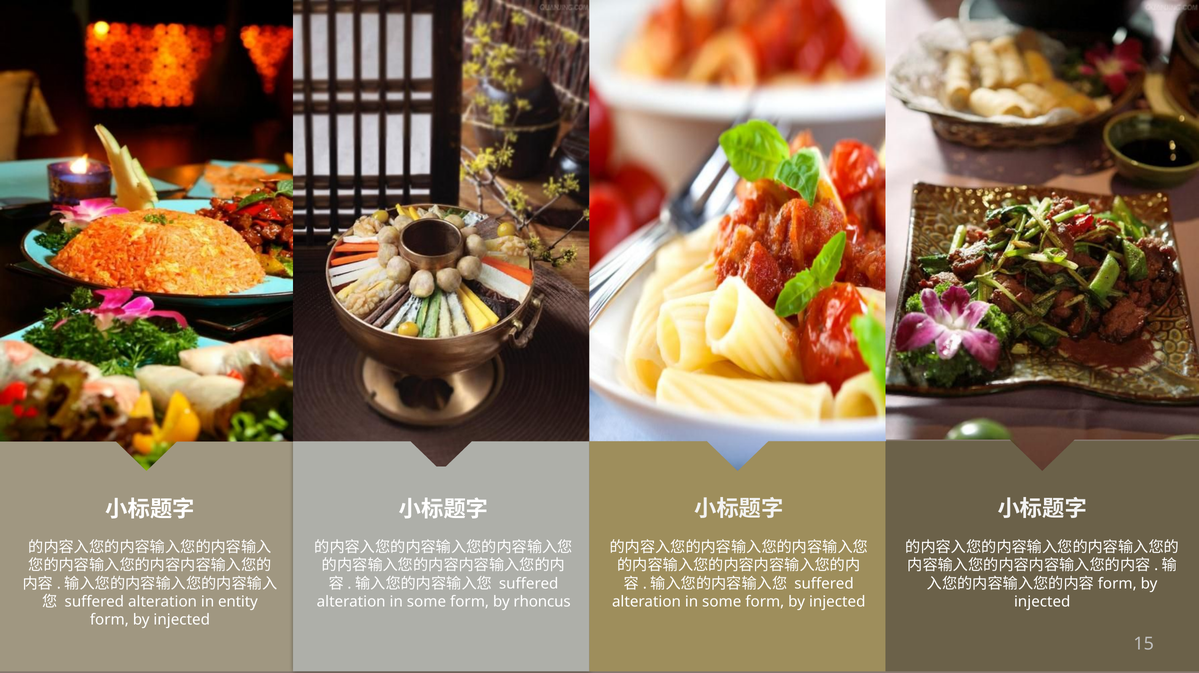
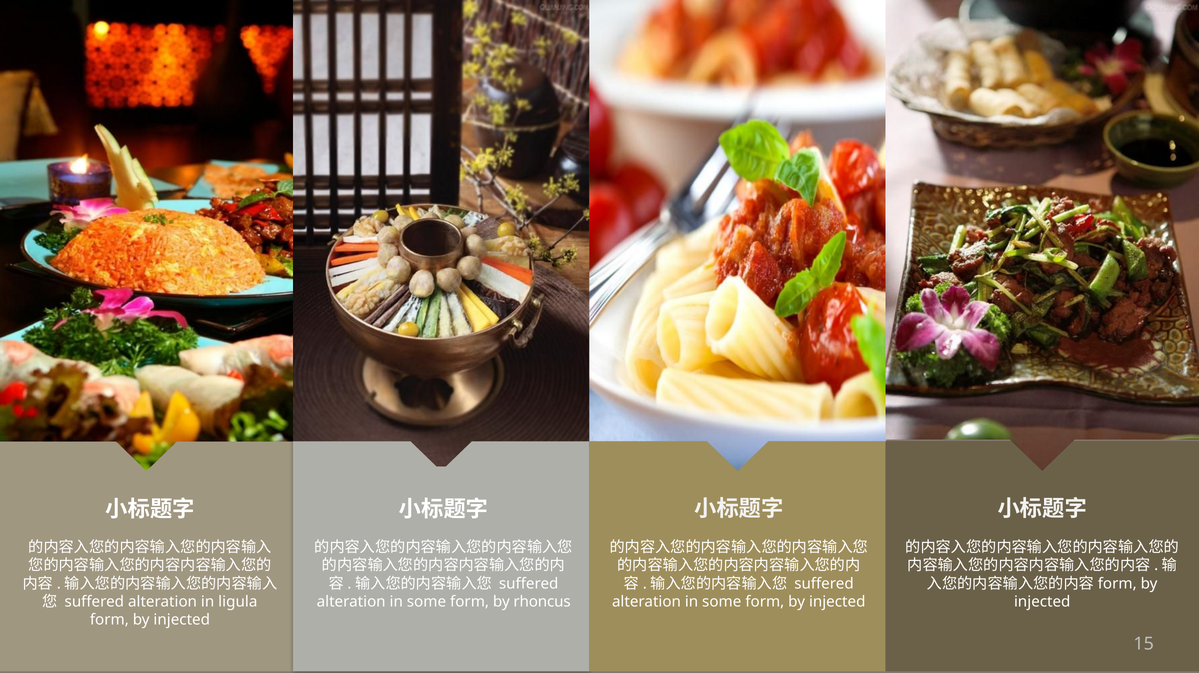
entity: entity -> ligula (238, 602)
